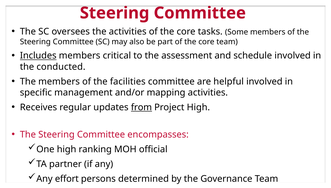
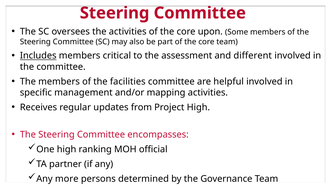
tasks: tasks -> upon (210, 32)
schedule: schedule -> different (253, 56)
the conducted: conducted -> committee (61, 67)
from underline: present -> none (141, 107)
effort: effort -> more (67, 178)
